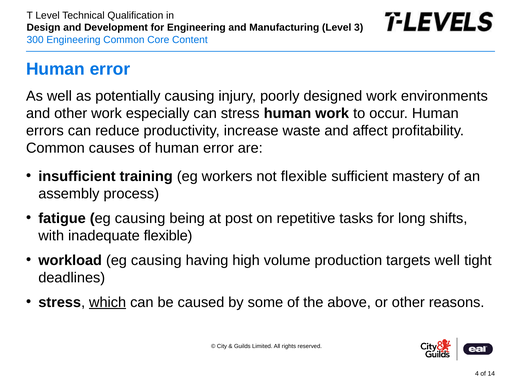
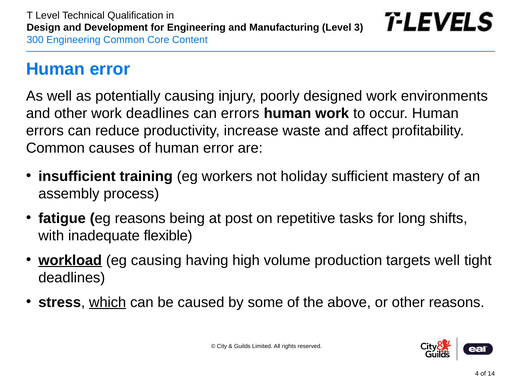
work especially: especially -> deadlines (158, 113)
can stress: stress -> errors (240, 113)
not flexible: flexible -> holiday (304, 176)
fatigue eg causing: causing -> reasons (140, 218)
workload underline: none -> present (70, 260)
